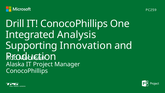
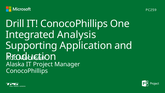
Innovation: Innovation -> Application (86, 46)
